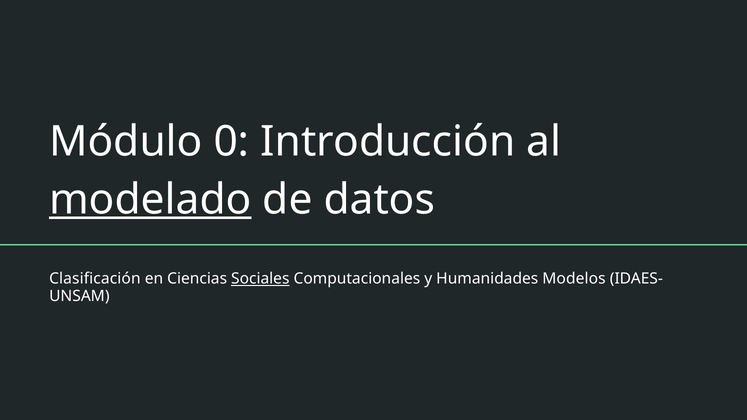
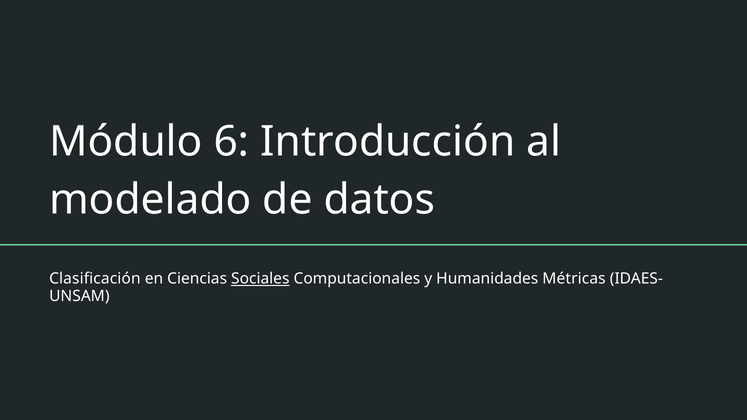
0: 0 -> 6 (231, 142)
modelado underline: present -> none (150, 200)
Modelos: Modelos -> Métricas (574, 279)
